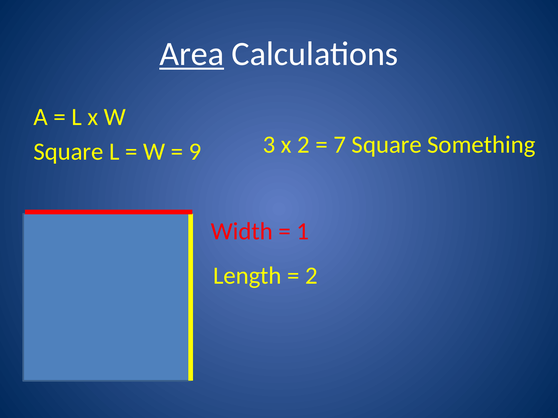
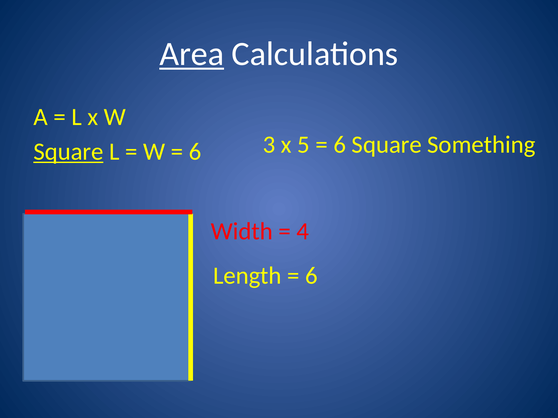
x 2: 2 -> 5 (304, 145)
7: 7 -> 6 (340, 145)
Square underline: none -> present (68, 152)
9: 9 -> 6 (195, 152)
1: 1 -> 4 (303, 232)
2: 2 -> 6 (311, 276)
